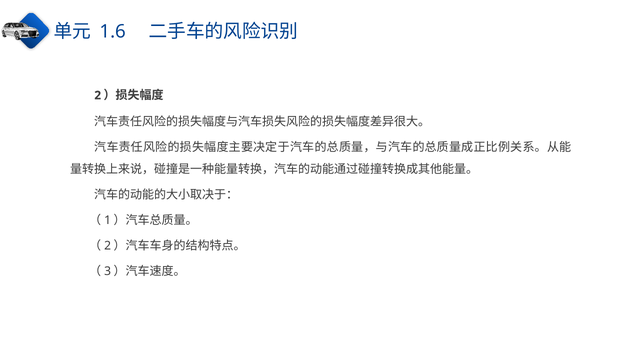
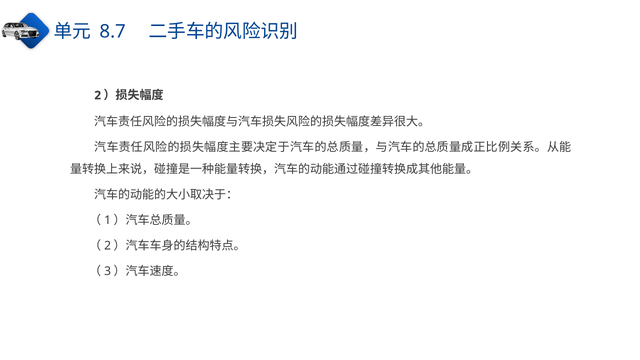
1.6: 1.6 -> 8.7 (113, 32)
